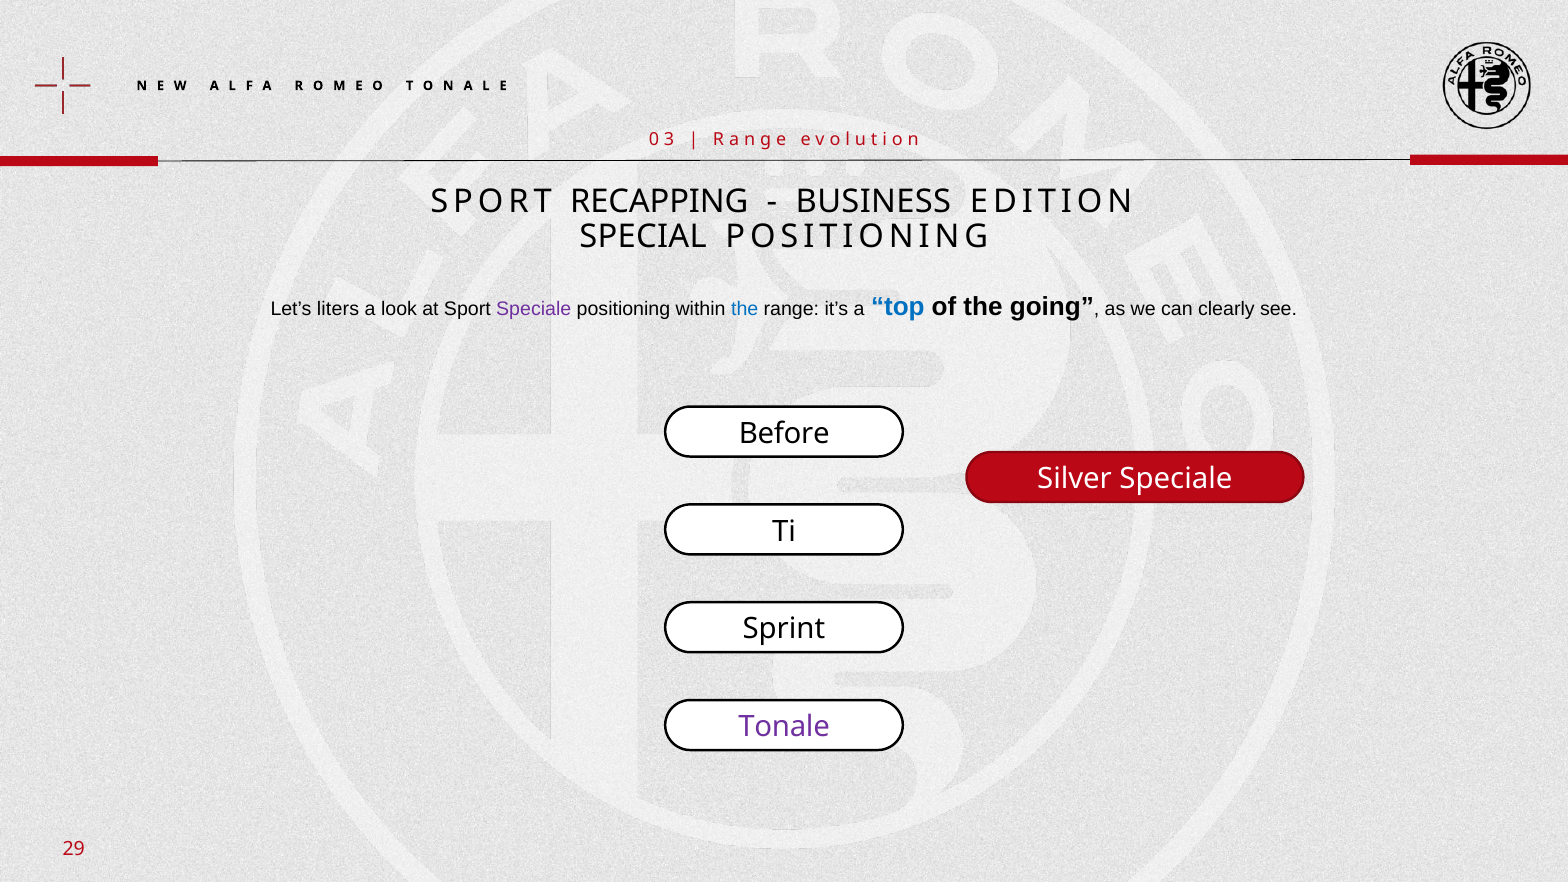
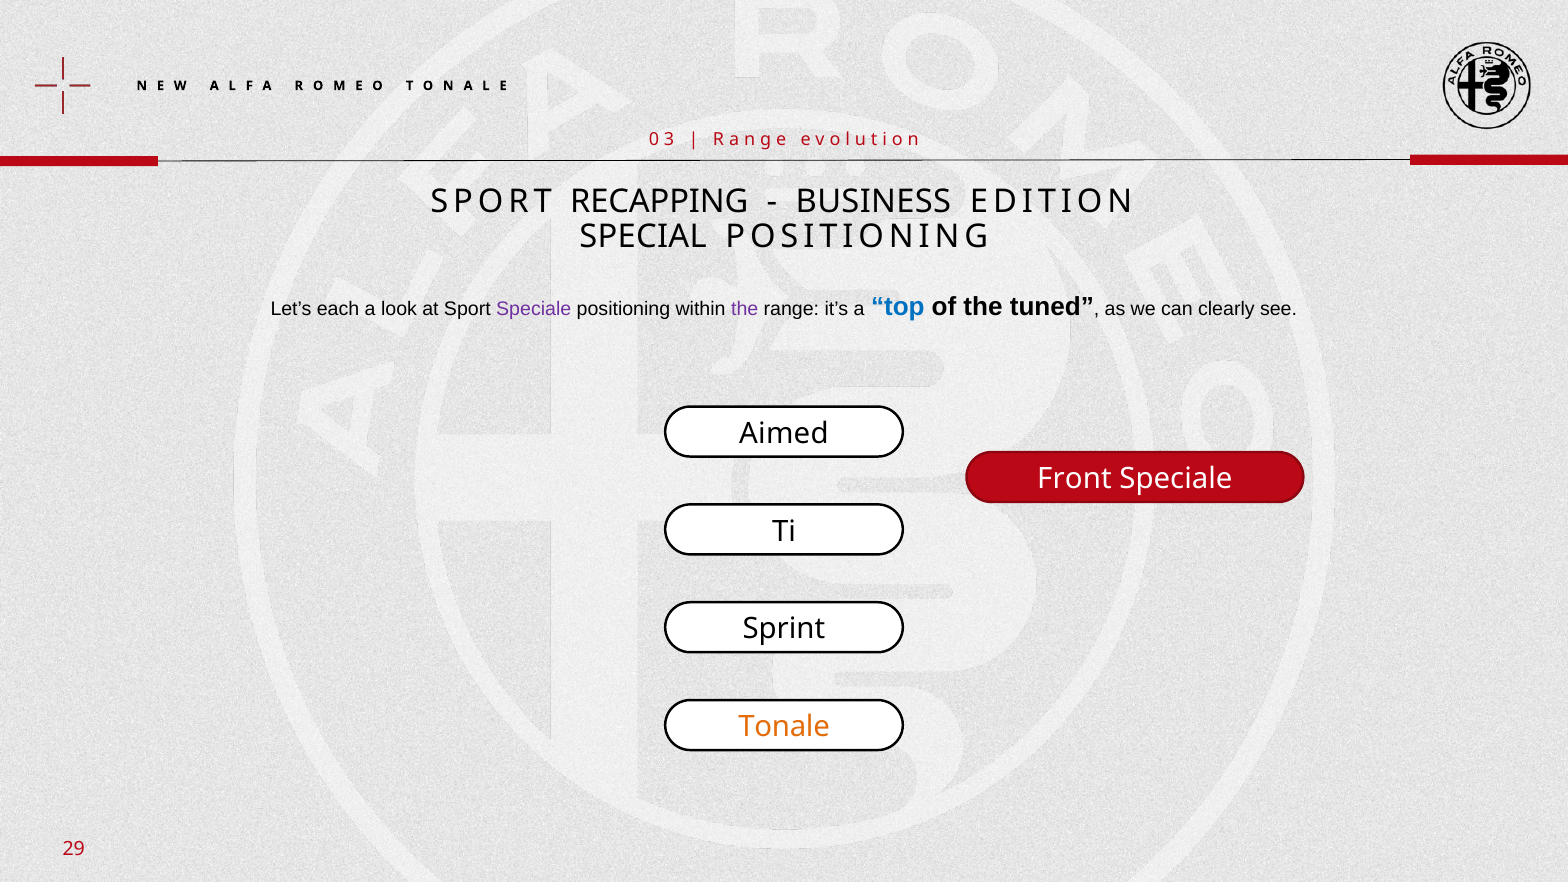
liters: liters -> each (338, 309)
the colour: blue -> purple (745, 309)
going: going -> tuned (1052, 307)
Before: Before -> Aimed (784, 434)
Silver: Silver -> Front (1074, 479)
Tonale colour: purple -> orange (784, 727)
